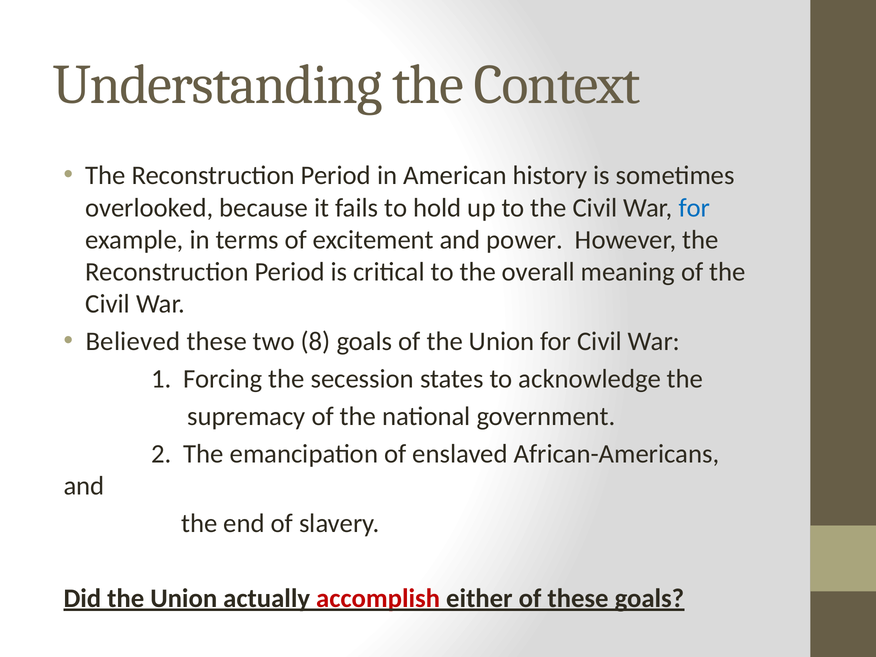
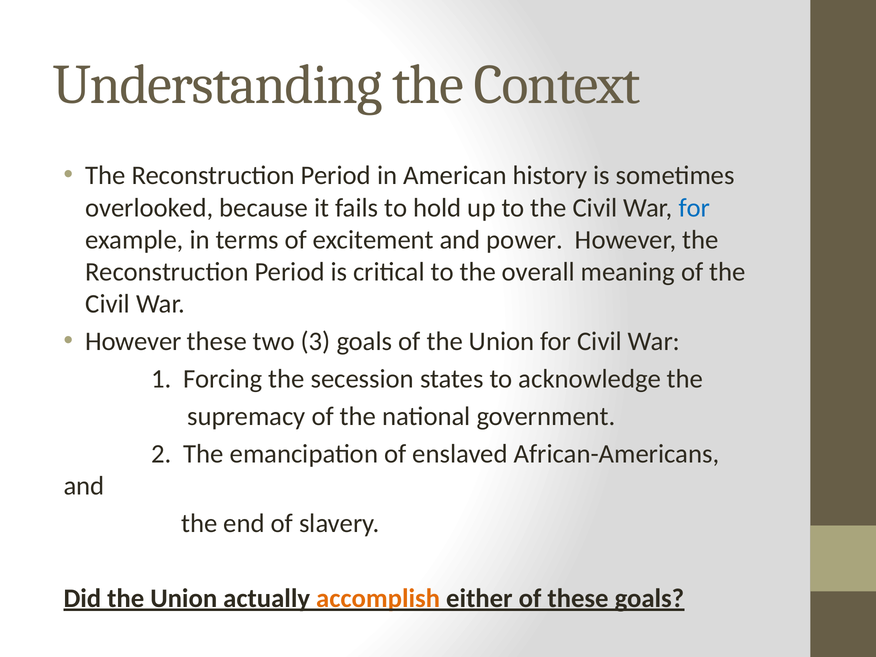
Believed: Believed -> However (133, 341)
8: 8 -> 3 (316, 341)
accomplish colour: red -> orange (378, 598)
